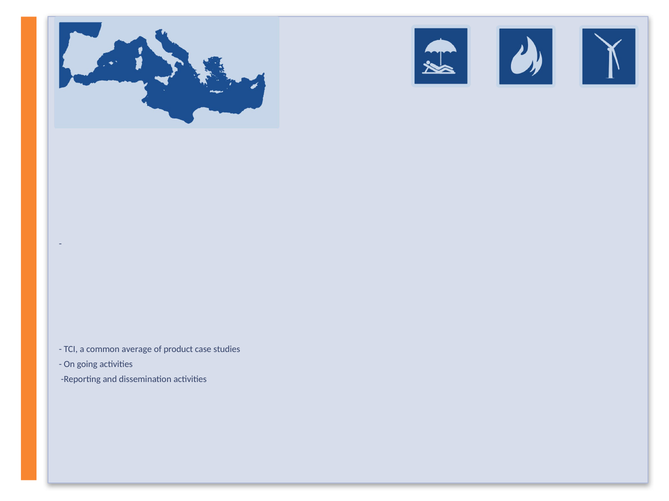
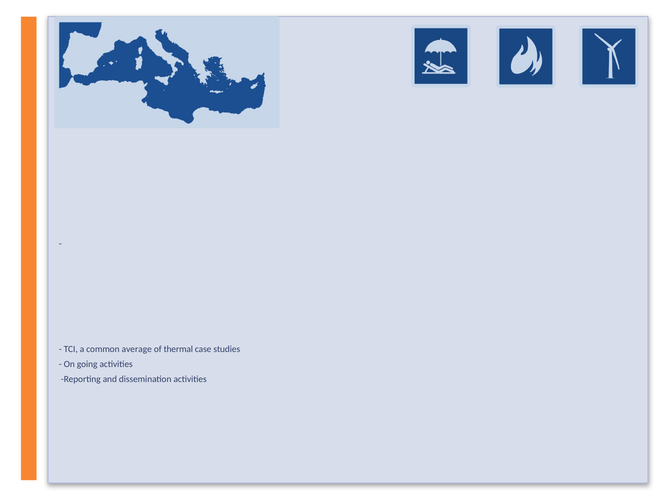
product: product -> thermal (178, 350)
